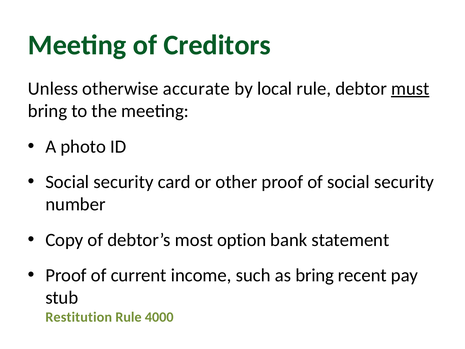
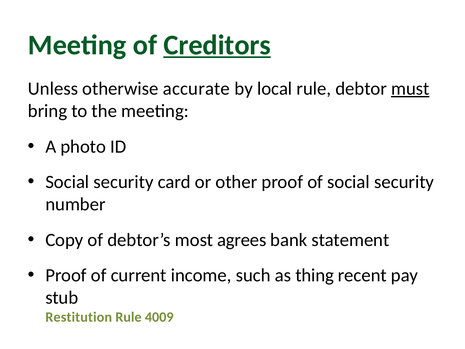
Creditors underline: none -> present (217, 45)
option: option -> agrees (242, 240)
as bring: bring -> thing (315, 275)
4000: 4000 -> 4009 (159, 317)
